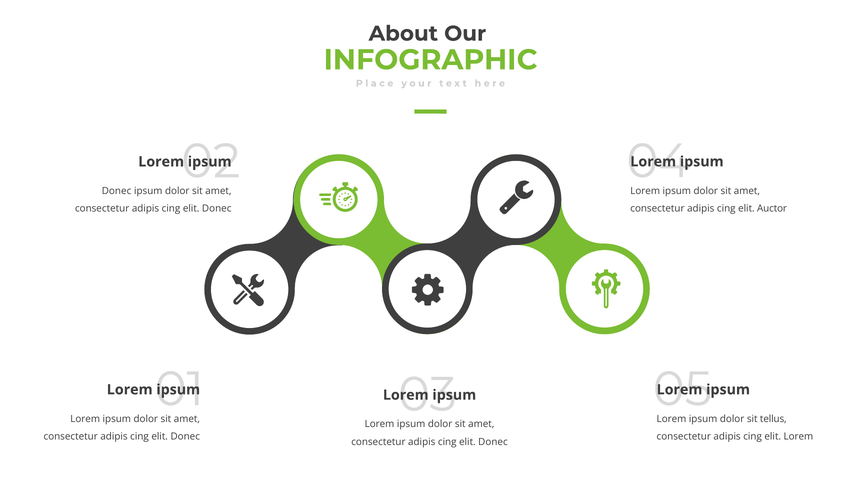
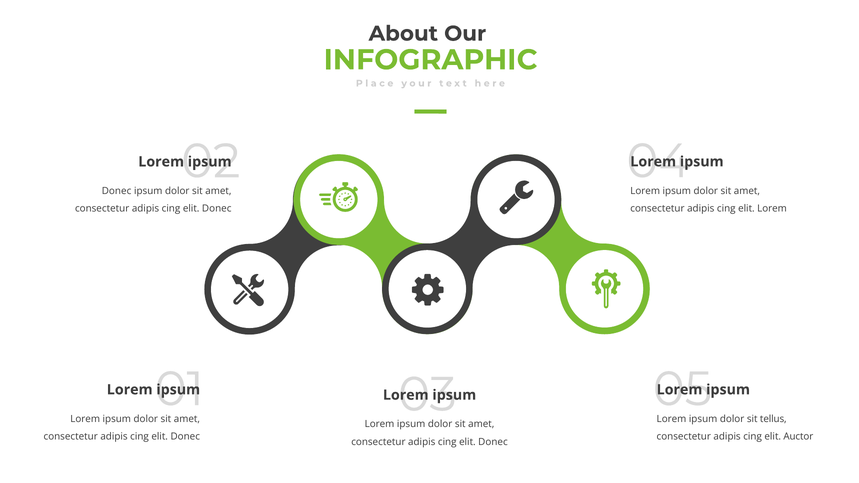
elit Auctor: Auctor -> Lorem (772, 209)
elit Lorem: Lorem -> Auctor (798, 437)
